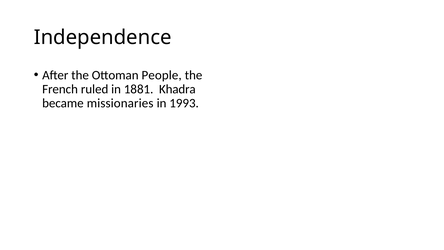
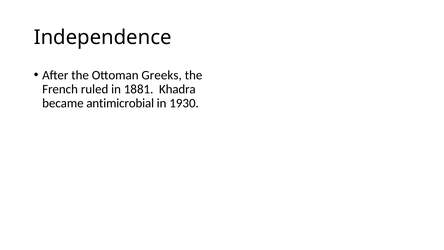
People: People -> Greeks (162, 75)
missionaries: missionaries -> antimicrobial (120, 103)
1993: 1993 -> 1930 (184, 103)
